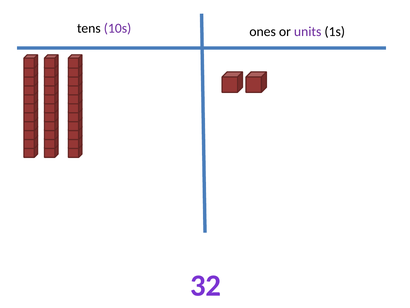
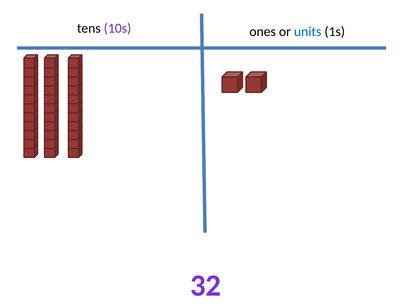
units colour: purple -> blue (308, 32)
